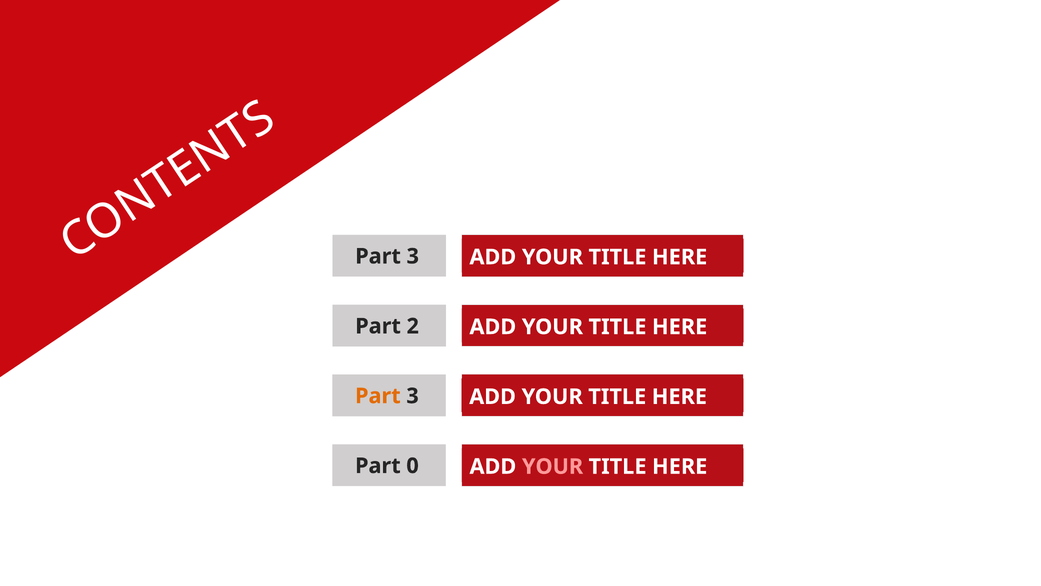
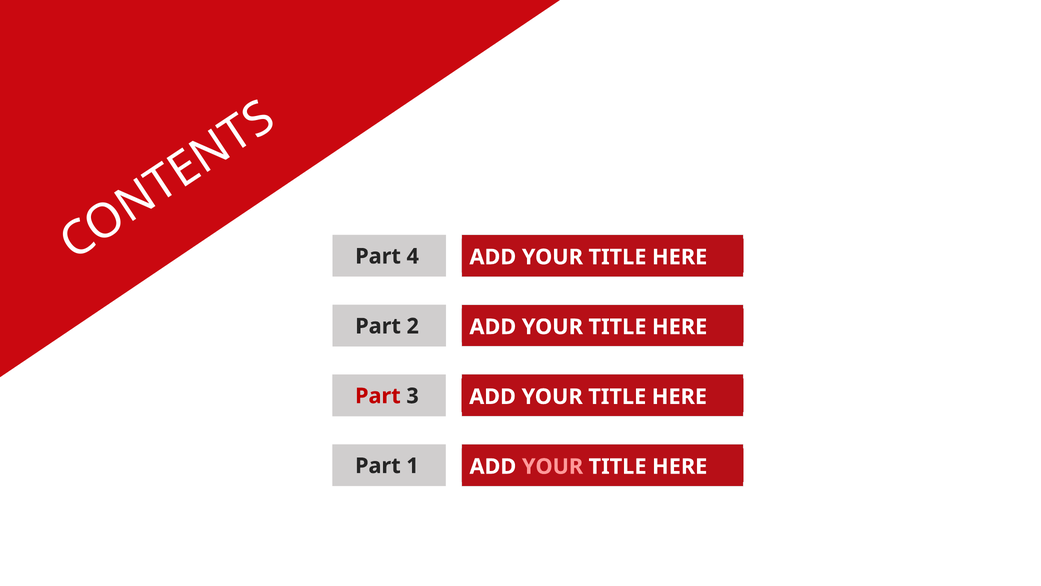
3: 3 -> 4 (413, 256)
Part colour: orange -> red (378, 396)
0: 0 -> 1 (413, 466)
